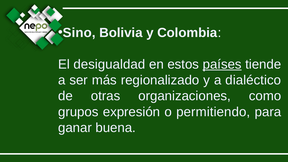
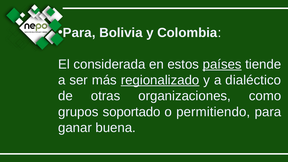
Sino: Sino -> Para (79, 33)
desigualdad: desigualdad -> considerada (109, 64)
regionalizado underline: none -> present (160, 80)
expresión: expresión -> soportado (132, 112)
